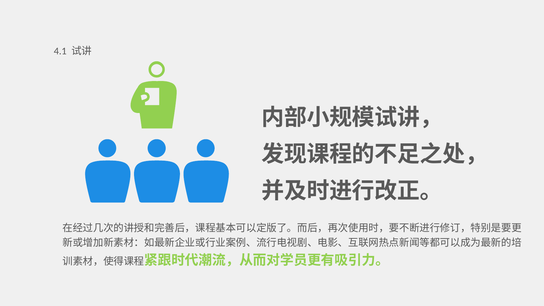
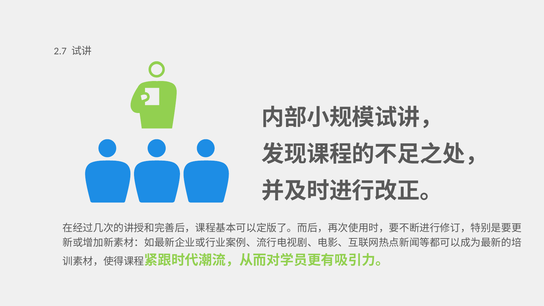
4.1: 4.1 -> 2.7 (60, 51)
